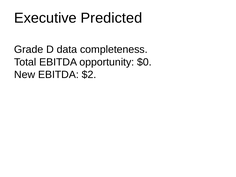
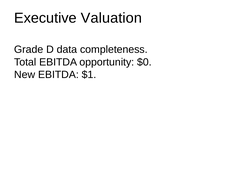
Predicted: Predicted -> Valuation (111, 18)
$2: $2 -> $1 (89, 75)
